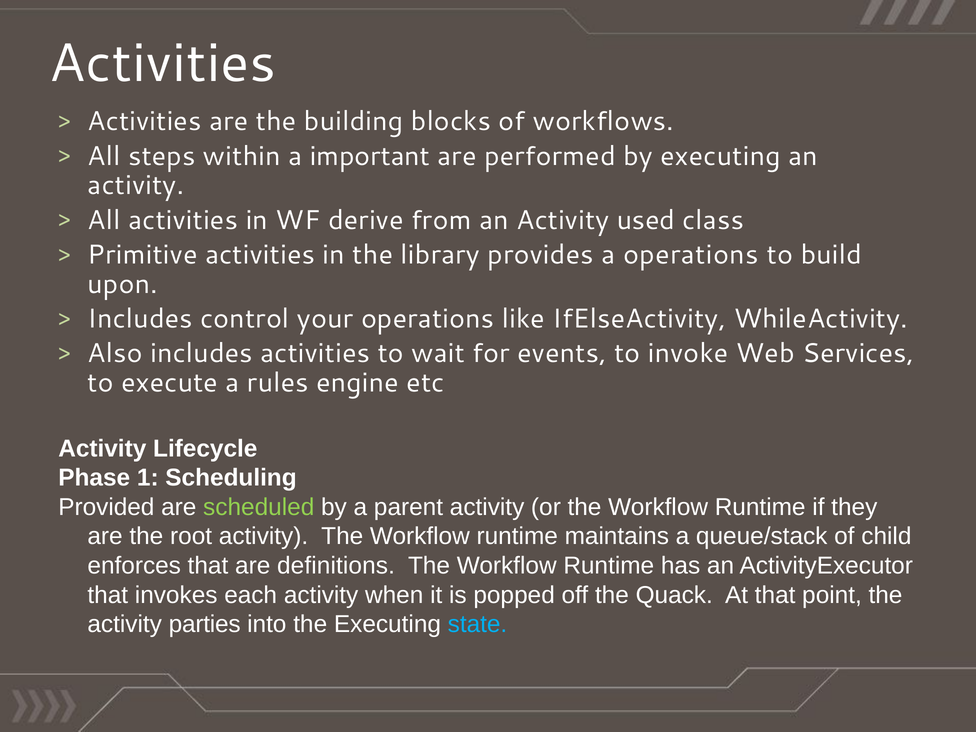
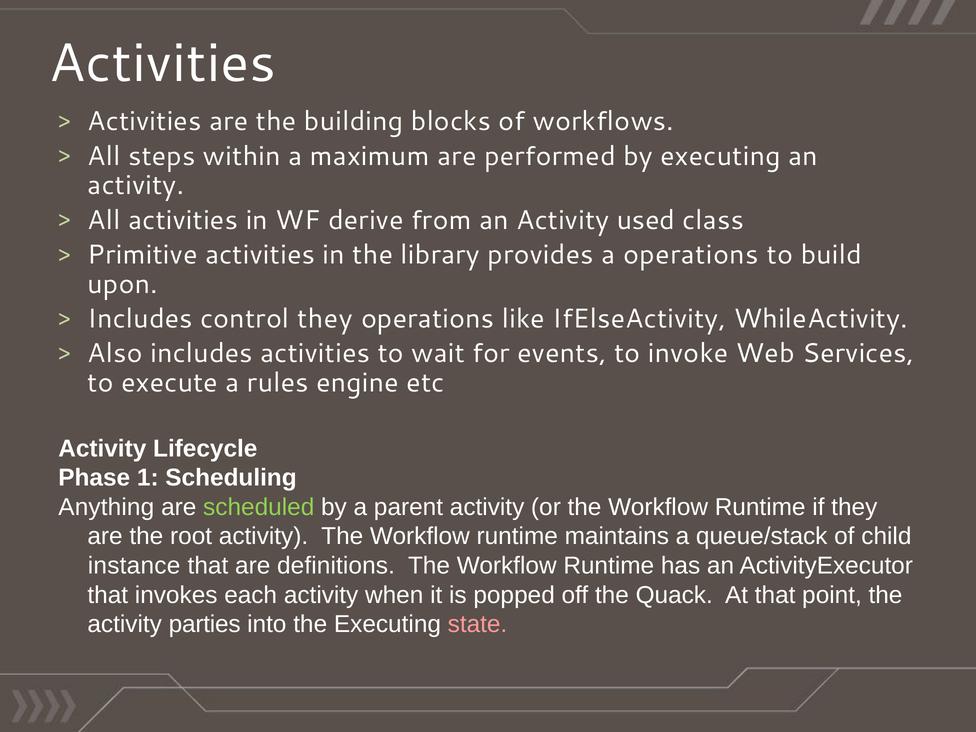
important: important -> maximum (370, 156)
control your: your -> they (325, 319)
Provided: Provided -> Anything (106, 507)
enforces: enforces -> instance (134, 566)
state colour: light blue -> pink (477, 624)
